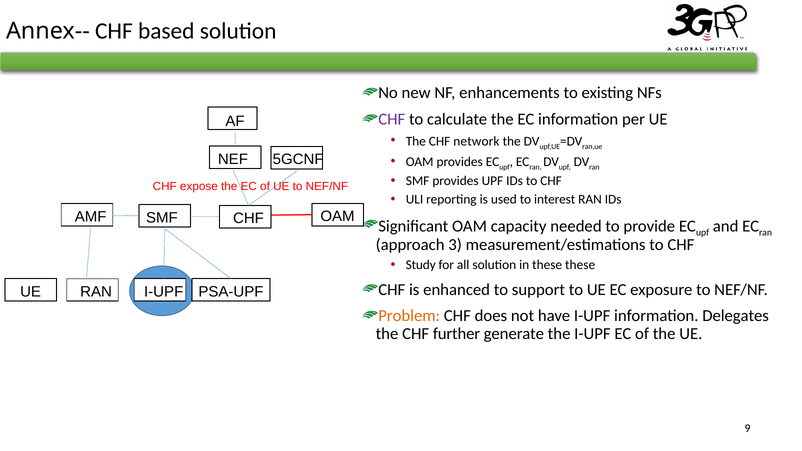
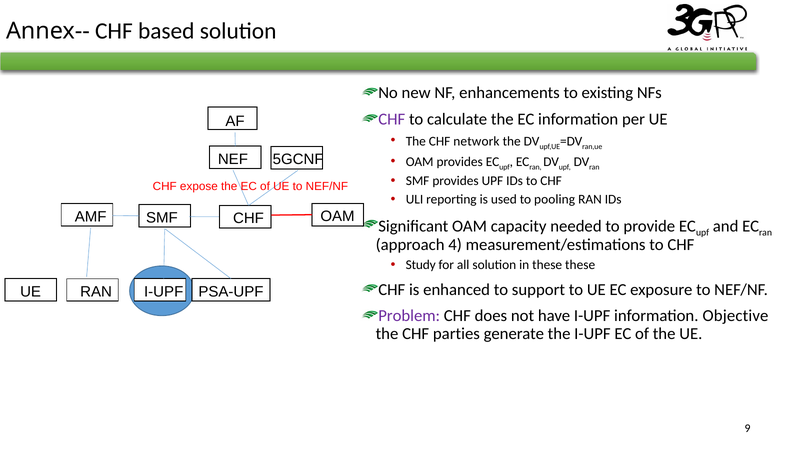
interest: interest -> pooling (555, 200)
3: 3 -> 4 (455, 245)
Problem colour: orange -> purple (409, 316)
Delegates: Delegates -> Objective (735, 316)
further: further -> parties (456, 334)
